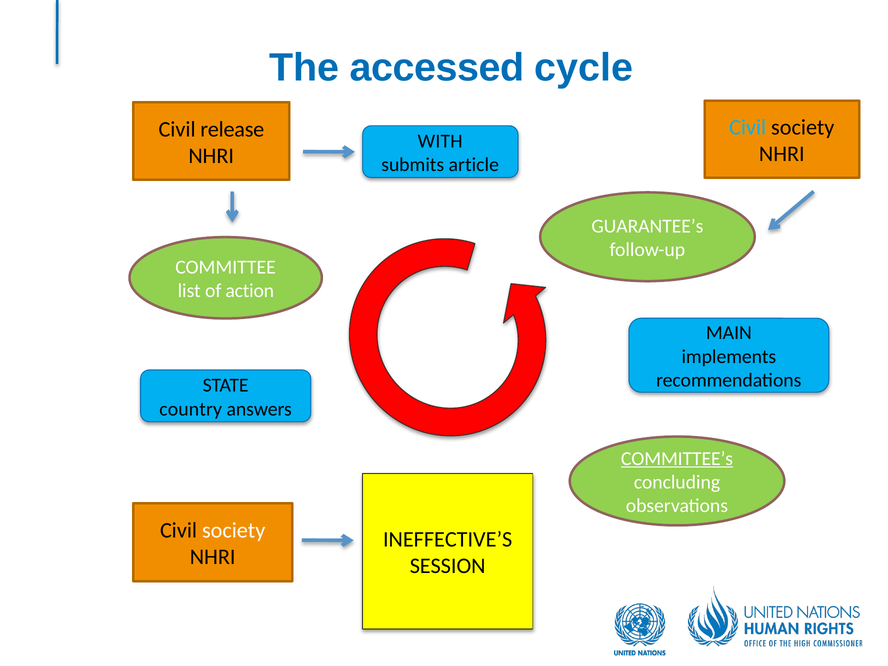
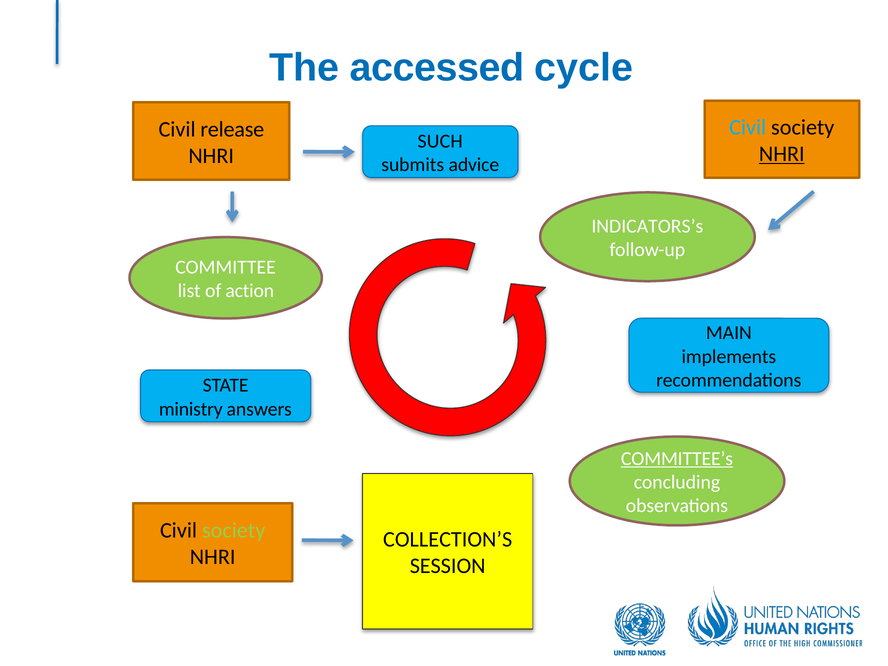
WITH: WITH -> SUCH (440, 141)
NHRI underline: none -> present (782, 154)
article: article -> advice (474, 165)
GUARANTEE’s: GUARANTEE’s -> INDICATORS’s (647, 226)
country: country -> ministry (191, 409)
society colour: white -> light green (234, 530)
INEFFECTIVE’S: INEFFECTIVE’S -> COLLECTION’S (448, 540)
